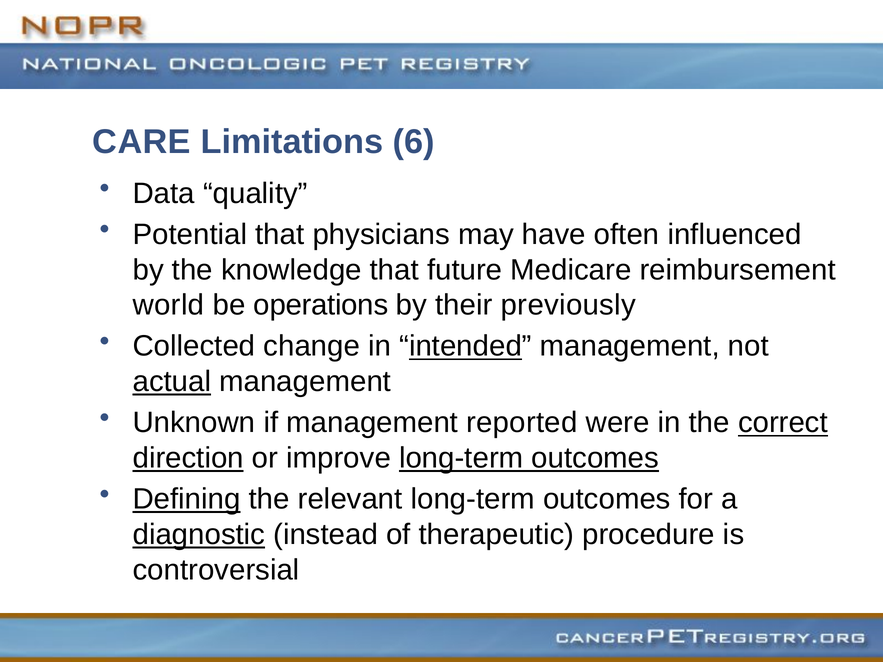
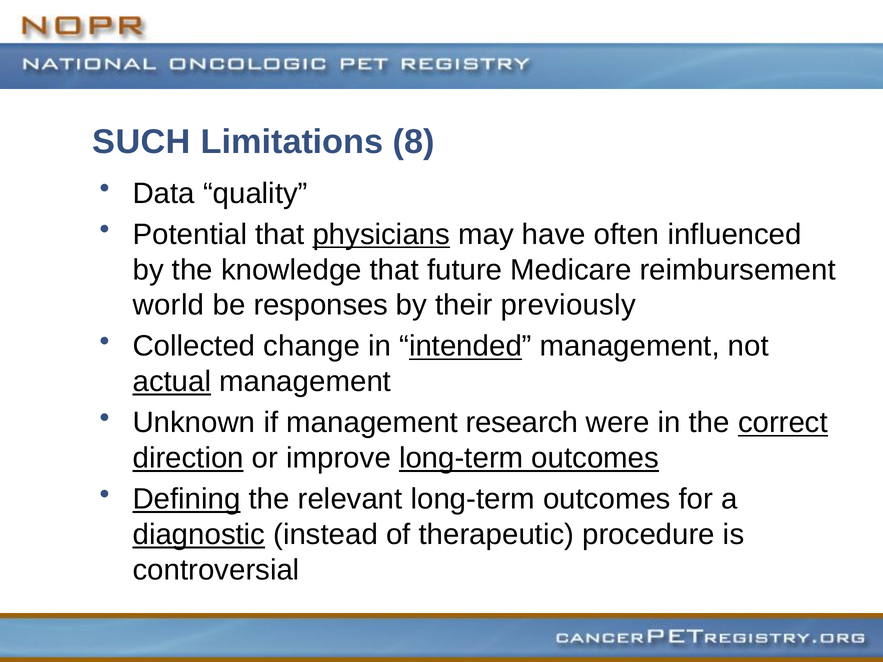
CARE: CARE -> SUCH (142, 142)
6: 6 -> 8 (414, 142)
physicians underline: none -> present (381, 235)
operations: operations -> responses (321, 305)
reported: reported -> research (522, 423)
